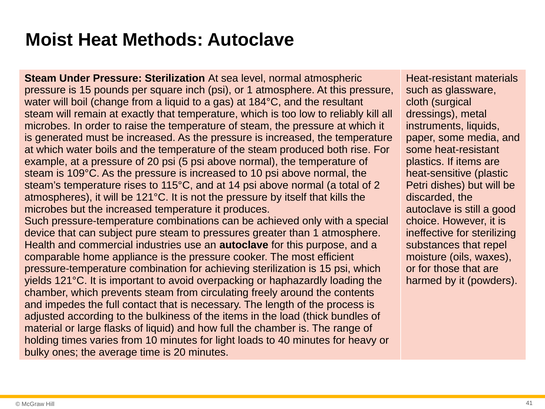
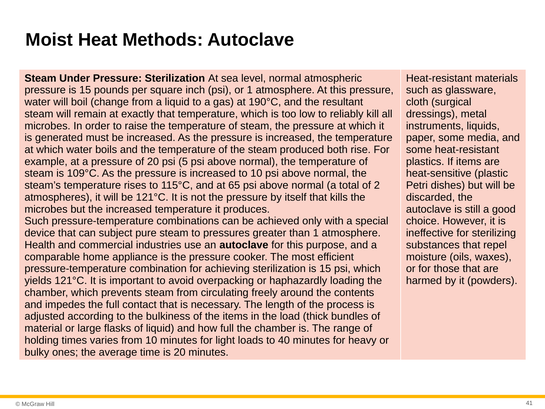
184°C: 184°C -> 190°C (265, 102)
14: 14 -> 65 (234, 185)
